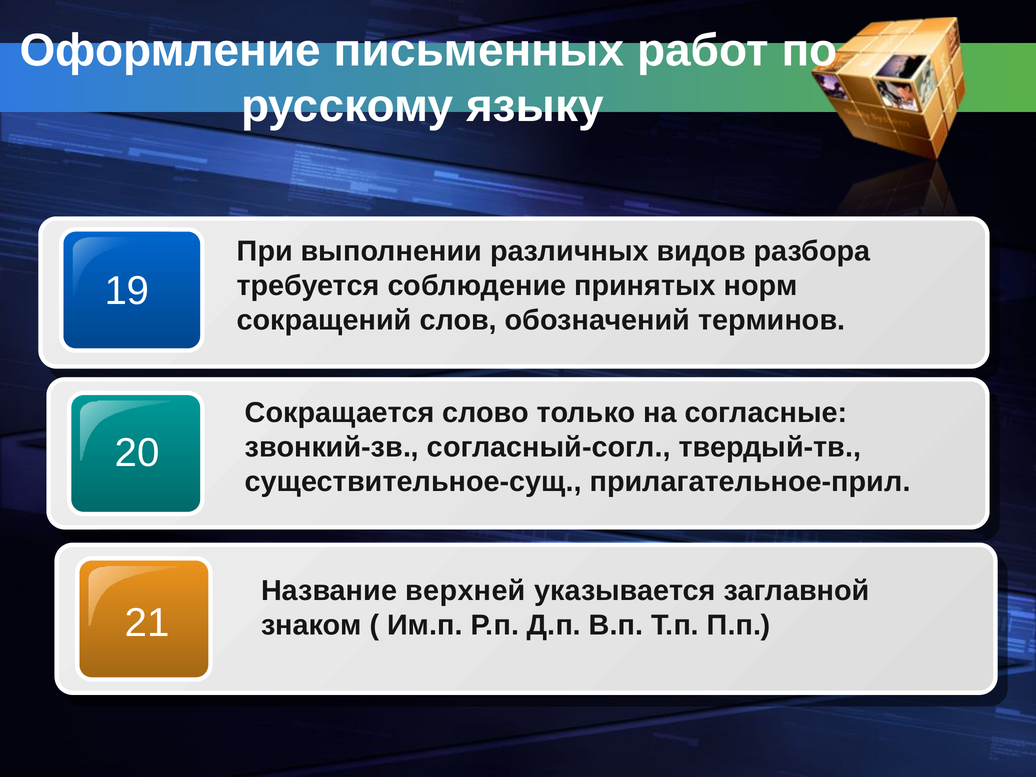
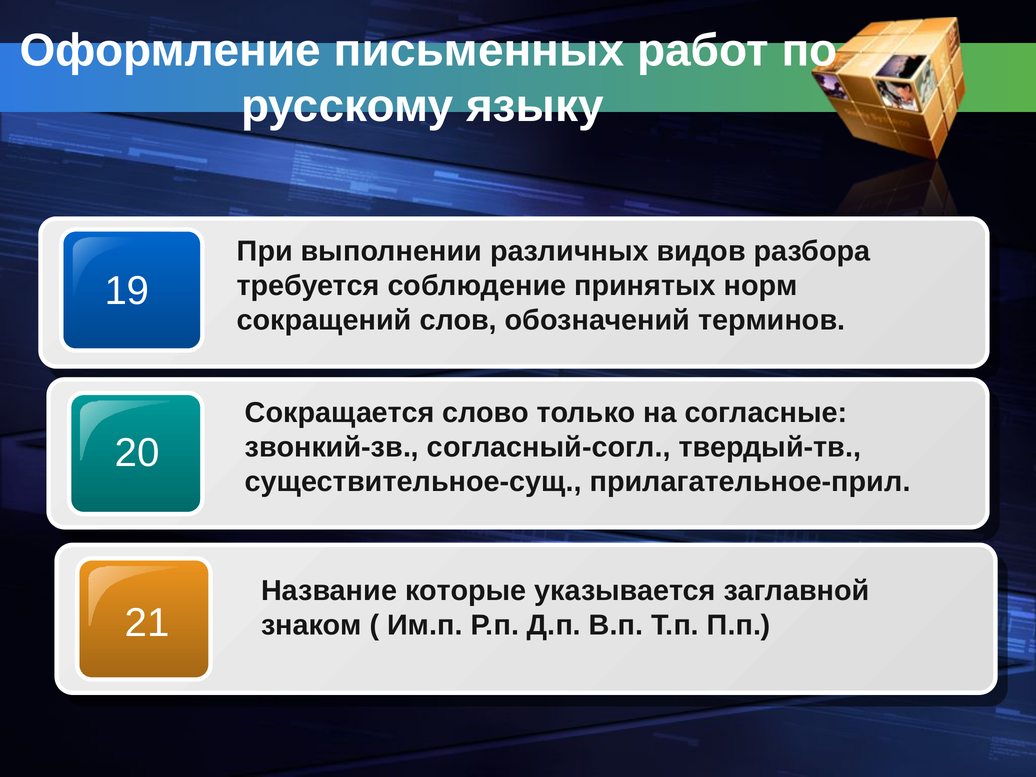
верхней: верхней -> которые (466, 591)
